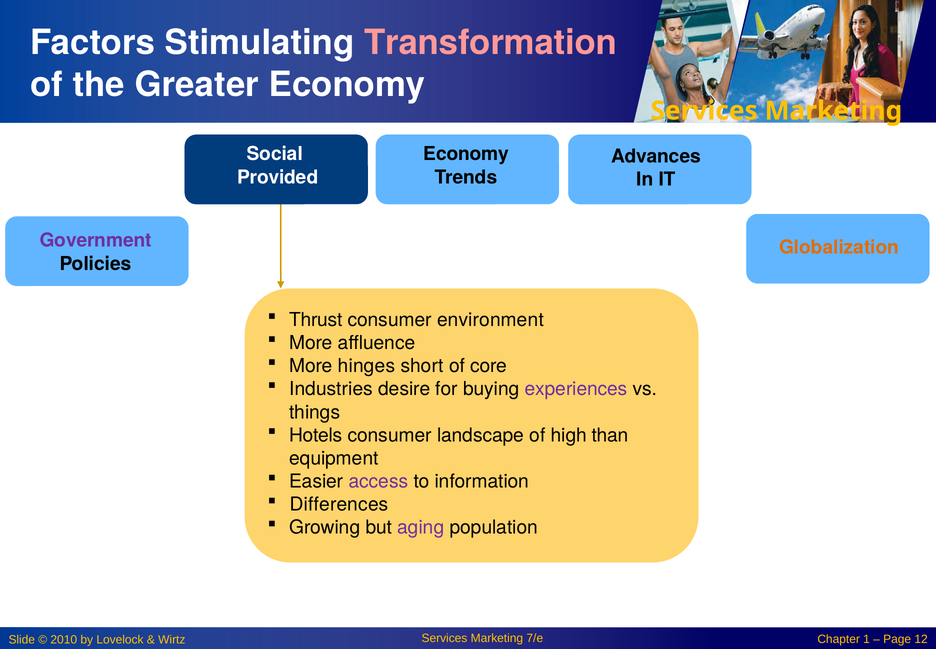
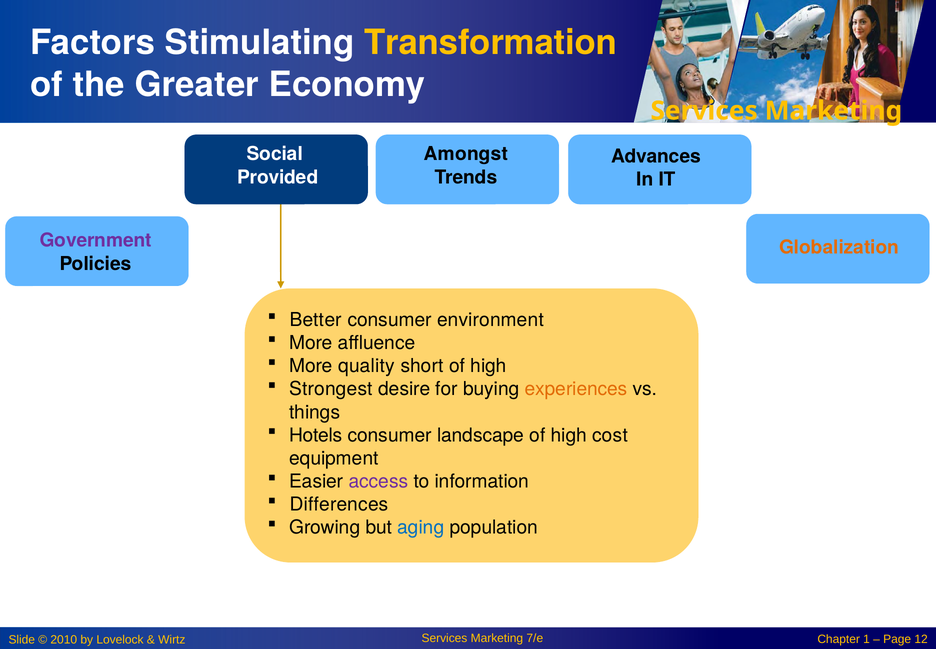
Transformation colour: pink -> yellow (491, 43)
Economy: Economy -> Amongst (466, 154)
Thrust: Thrust -> Better (316, 320)
hinges: hinges -> quality (367, 366)
short of core: core -> high (489, 366)
Industries: Industries -> Strongest (331, 389)
experiences colour: purple -> orange (576, 389)
than: than -> cost (610, 435)
aging colour: purple -> blue (421, 527)
